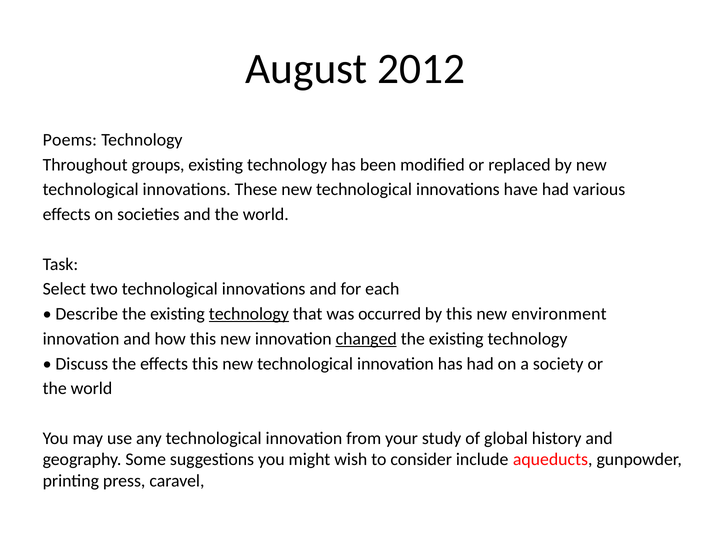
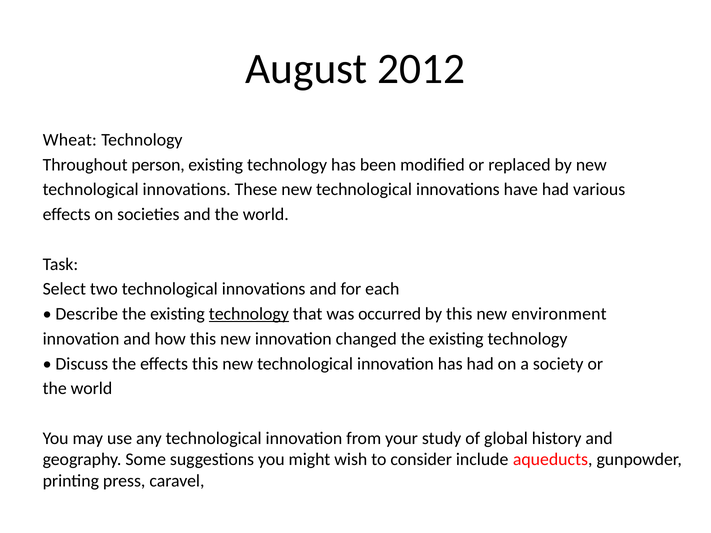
Poems: Poems -> Wheat (70, 140)
groups: groups -> person (158, 165)
changed underline: present -> none (366, 339)
